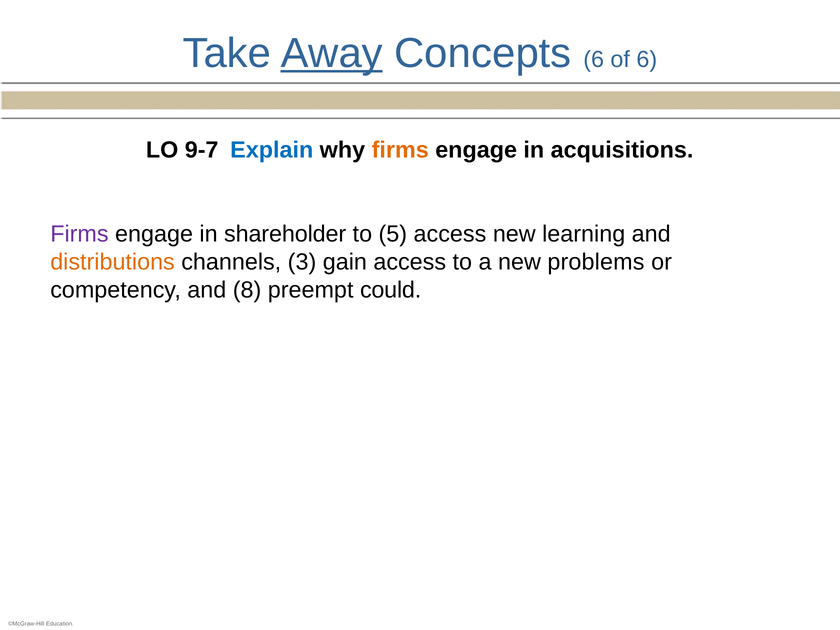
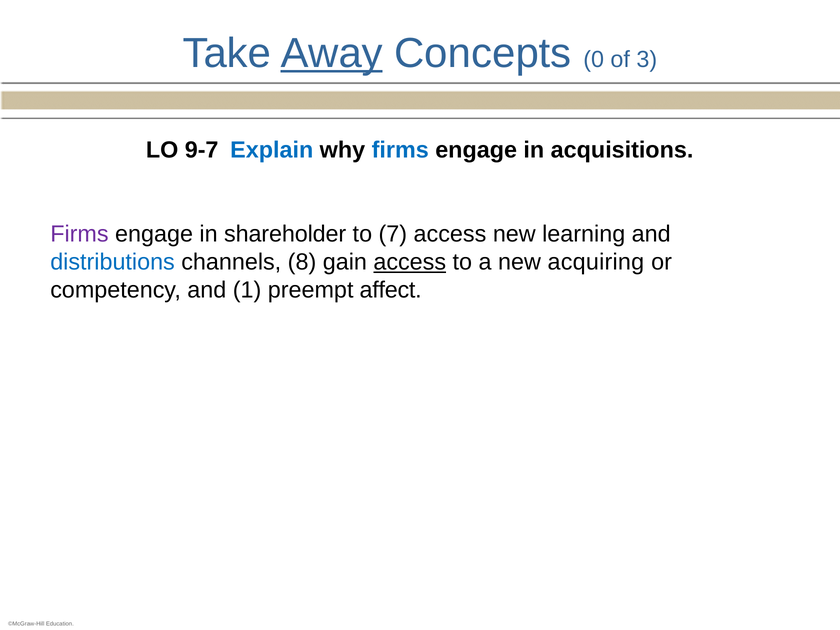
Concepts 6: 6 -> 0 (594, 59)
of 6: 6 -> 3 (647, 59)
firms colour: orange -> blue (400, 150)
5: 5 -> 7 (393, 234)
distributions colour: orange -> blue (113, 262)
3: 3 -> 8 (302, 262)
access underline: none -> present (410, 262)
problems: problems -> acquiring (596, 262)
8: 8 -> 1 (247, 290)
could: could -> affect (391, 290)
